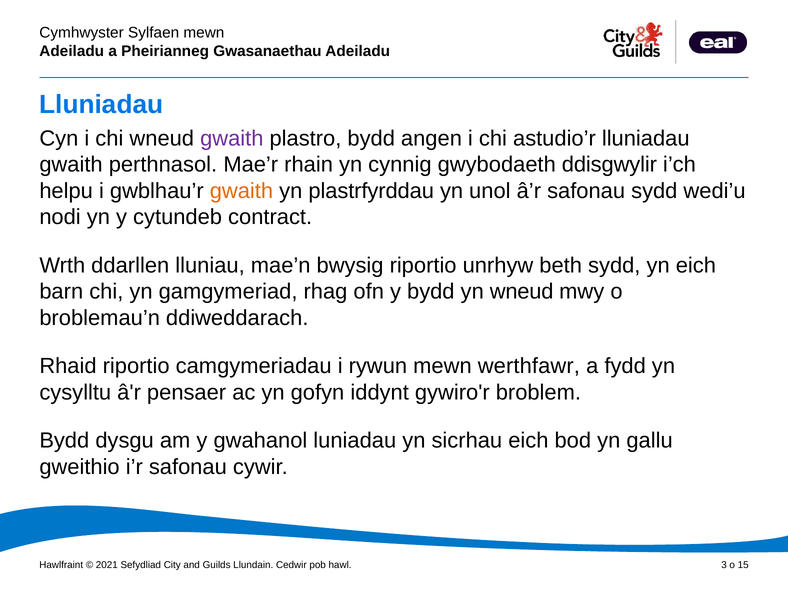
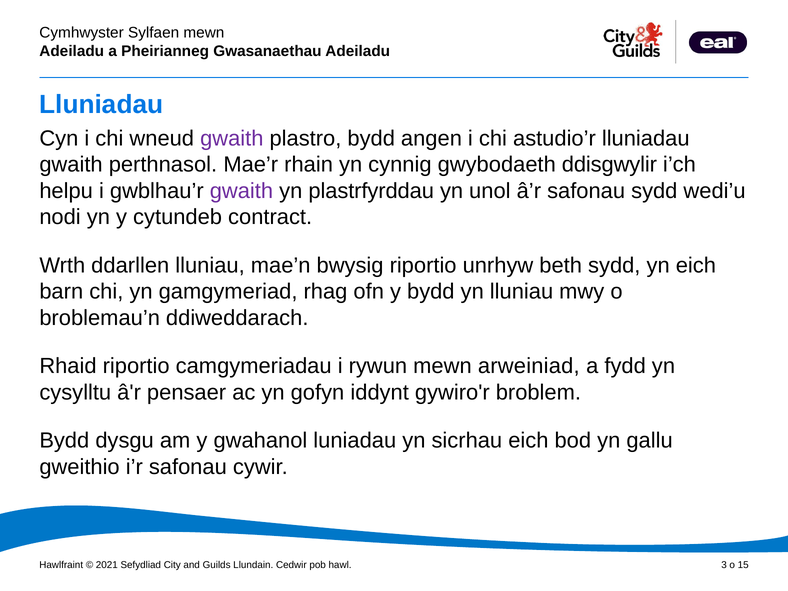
gwaith colour: orange -> purple (241, 191)
yn wneud: wneud -> lluniau (522, 292)
werthfawr: werthfawr -> arweiniad (529, 366)
